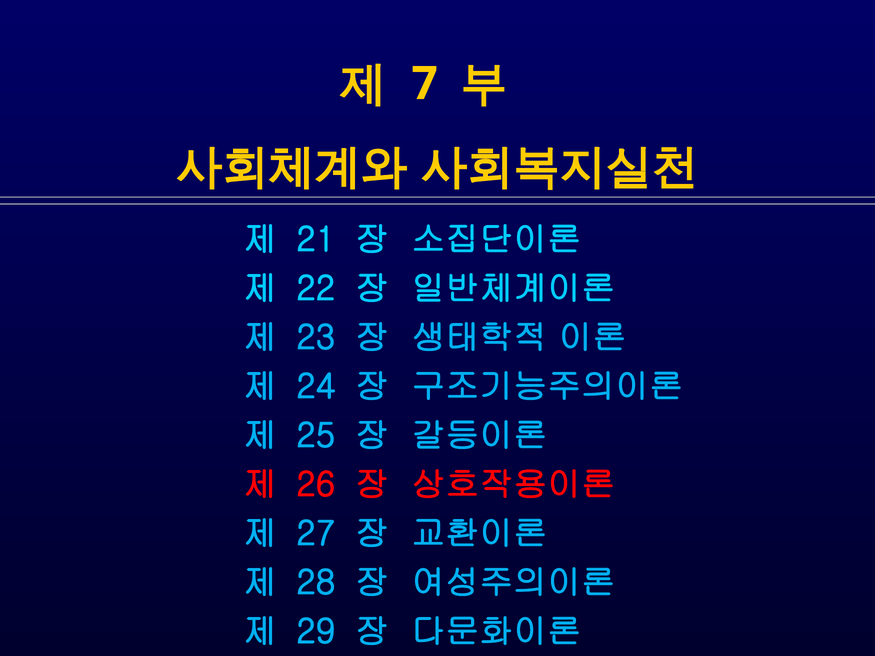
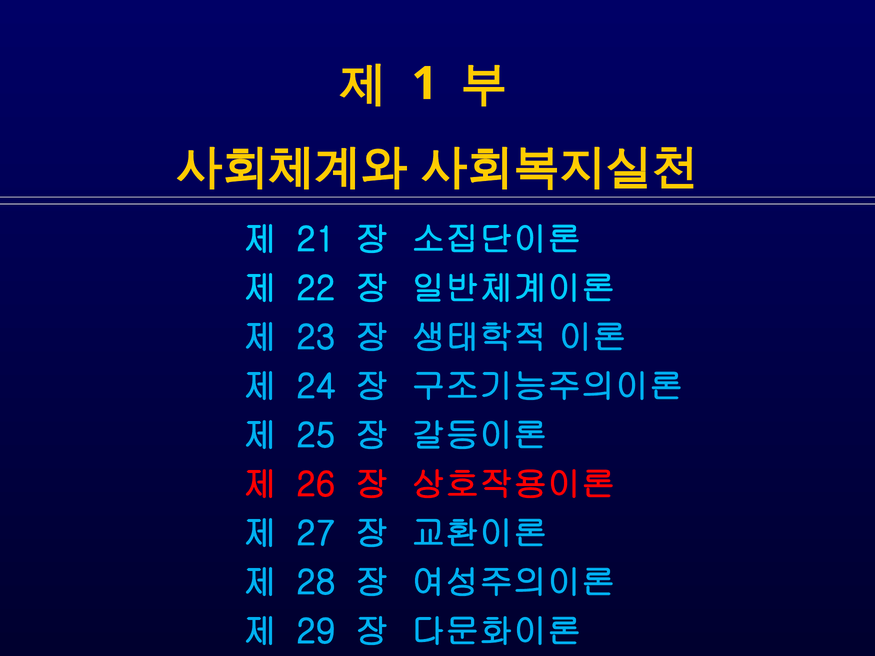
7: 7 -> 1 (425, 84)
